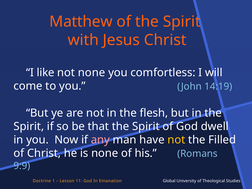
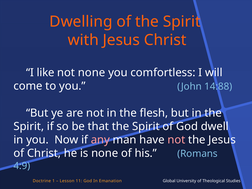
Matthew: Matthew -> Dwelling (81, 22)
14:19: 14:19 -> 14:88 (218, 87)
not colour: yellow -> pink (176, 140)
the Filled: Filled -> Jesus (222, 140)
9:9: 9:9 -> 4:9 (22, 166)
